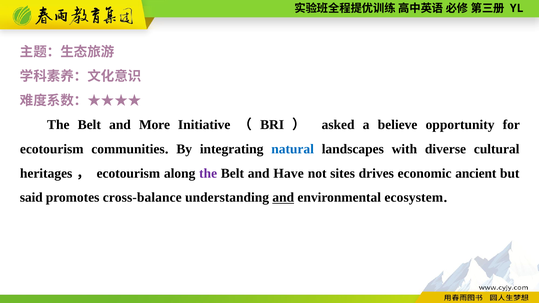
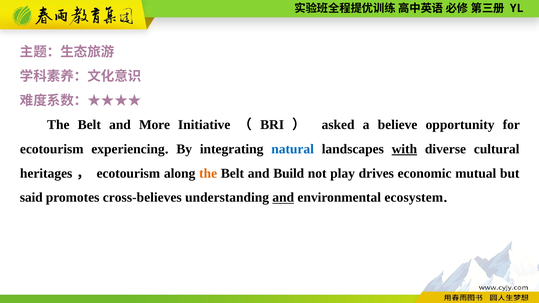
communities: communities -> experiencing (128, 149)
with underline: none -> present (404, 149)
the colour: purple -> orange (208, 173)
Have: Have -> Build (289, 173)
sites: sites -> play (343, 173)
ancient: ancient -> mutual (476, 173)
cross-balance: cross-balance -> cross-believes (142, 198)
